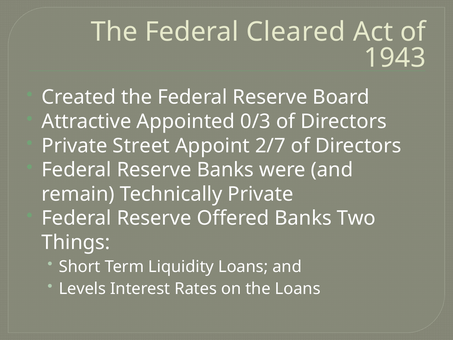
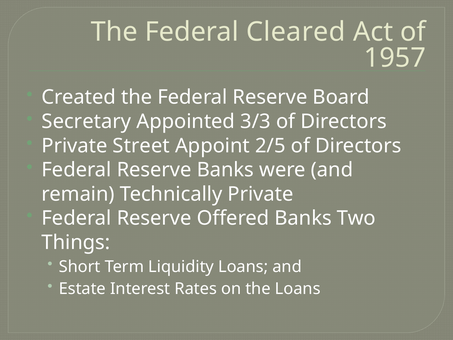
1943: 1943 -> 1957 (395, 58)
Attractive: Attractive -> Secretary (86, 121)
0/3: 0/3 -> 3/3 (256, 121)
2/7: 2/7 -> 2/5 (270, 146)
Levels: Levels -> Estate (82, 289)
